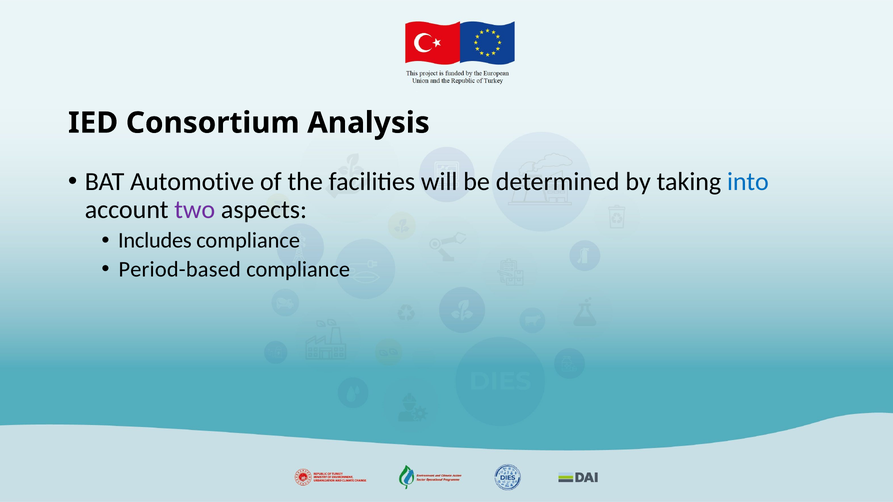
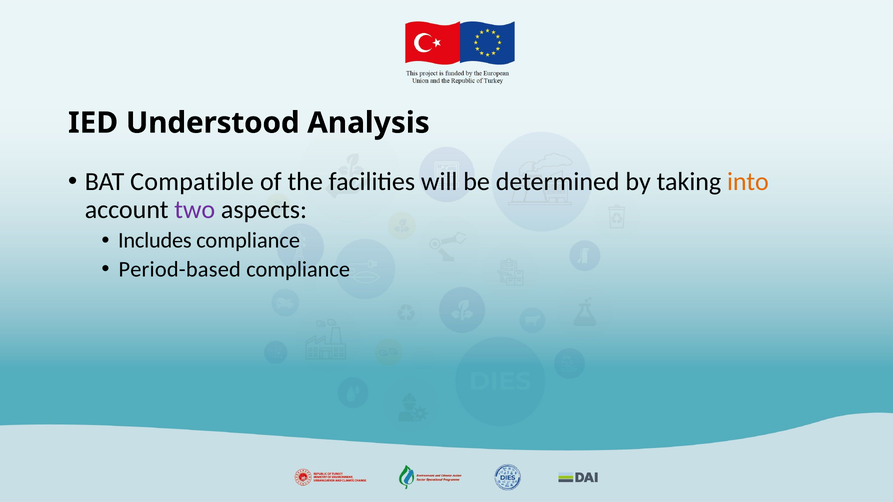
Consortium: Consortium -> Understood (213, 123)
Automotive: Automotive -> Compatible (192, 182)
into colour: blue -> orange (748, 182)
